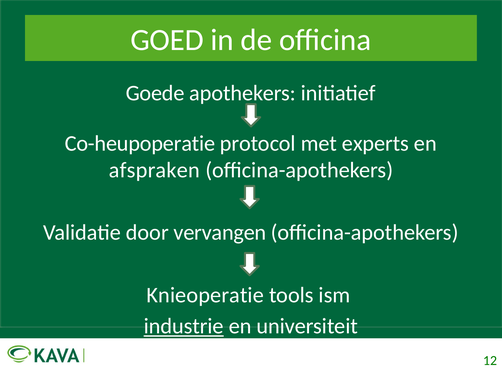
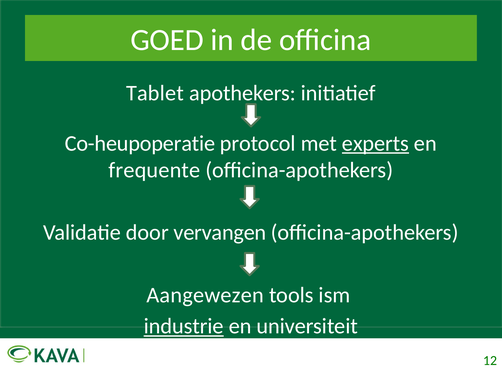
Goede: Goede -> Tablet (155, 93)
experts underline: none -> present (376, 143)
afspraken: afspraken -> frequente (154, 170)
Knieoperatie: Knieoperatie -> Aangewezen (205, 295)
